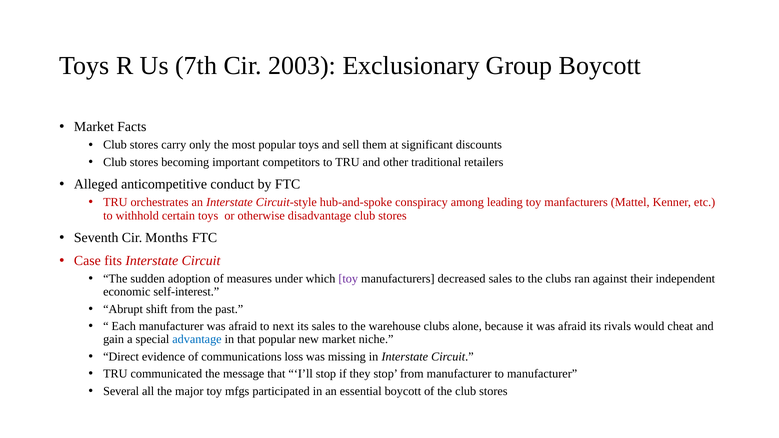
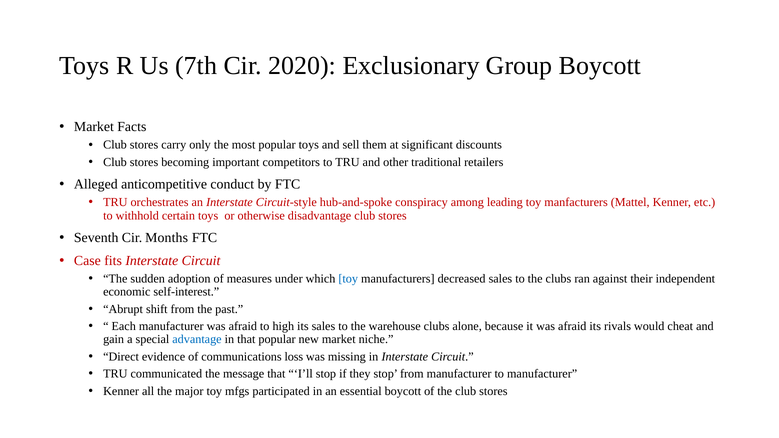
2003: 2003 -> 2020 (302, 65)
toy colour: purple -> blue (348, 279)
next: next -> high (283, 326)
Several: Several -> Kenner (121, 391)
